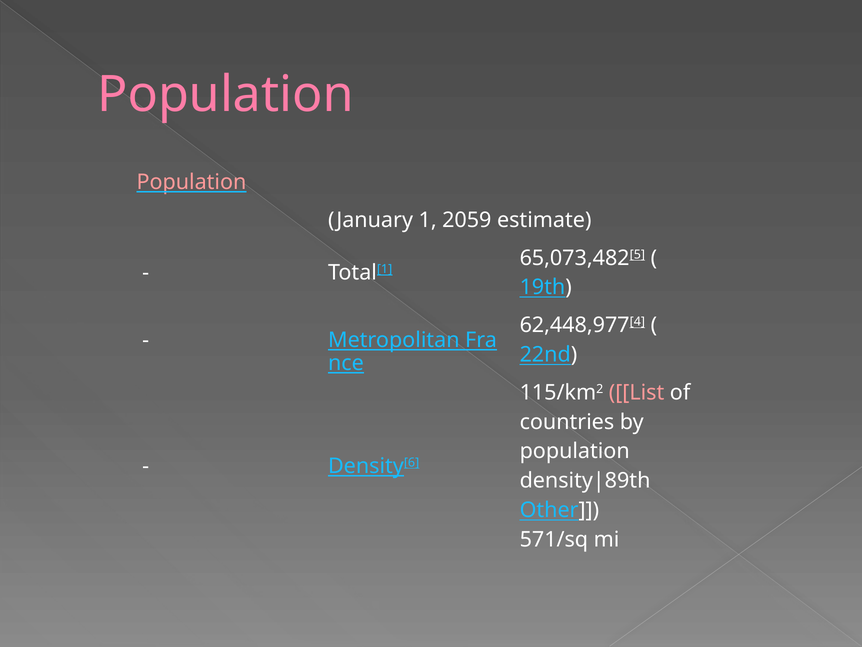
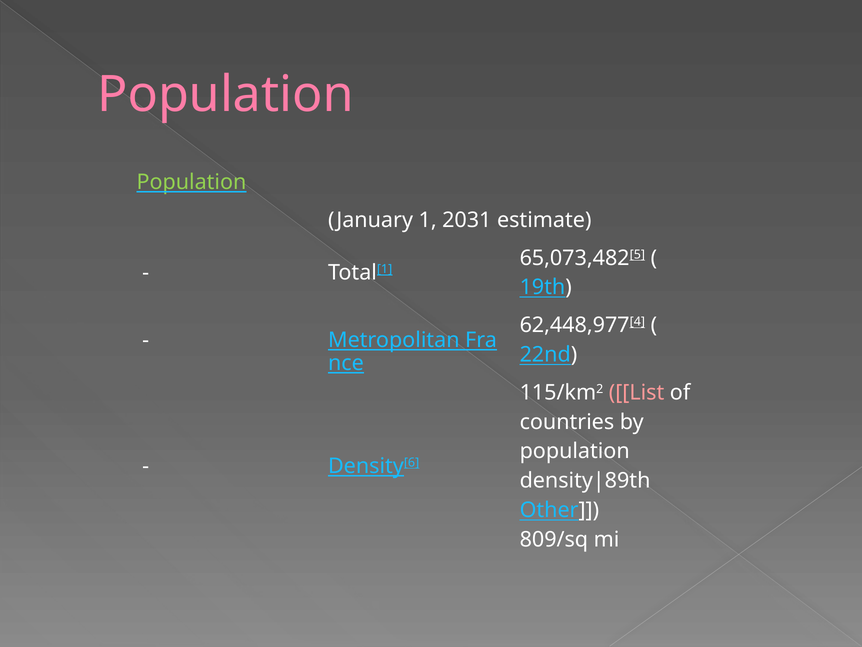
Population colour: pink -> light green (191, 182)
2059: 2059 -> 2031 (467, 220)
571/sq: 571/sq -> 809/sq (554, 539)
